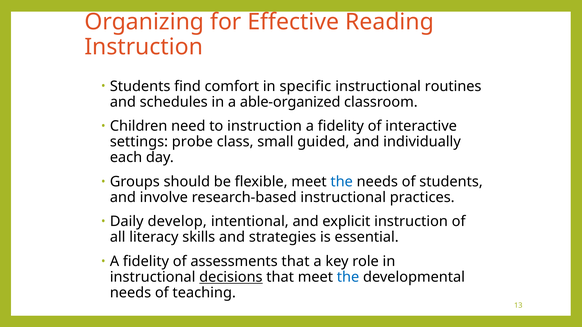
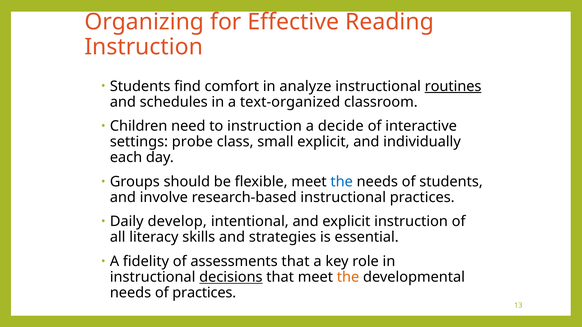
specific: specific -> analyze (305, 86)
routines underline: none -> present (453, 86)
able-organized: able-organized -> text-organized (290, 102)
fidelity: fidelity -> decide (341, 126)
small guided: guided -> explicit (323, 142)
the colour: blue -> orange (348, 277)
of teaching: teaching -> practices (204, 293)
